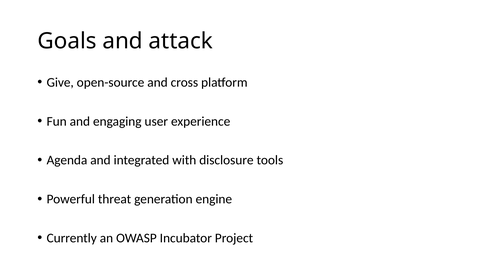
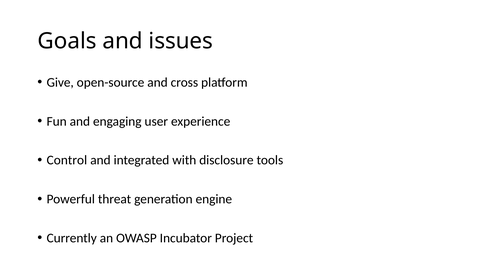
attack: attack -> issues (181, 41)
Agenda: Agenda -> Control (67, 160)
